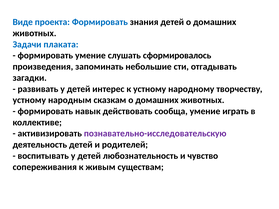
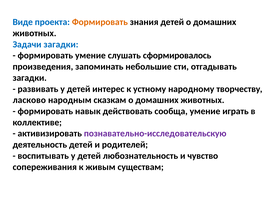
Формировать colour: blue -> orange (100, 22)
Задачи плаката: плаката -> загадки (61, 44)
устному: устному -> ласково (29, 100)
